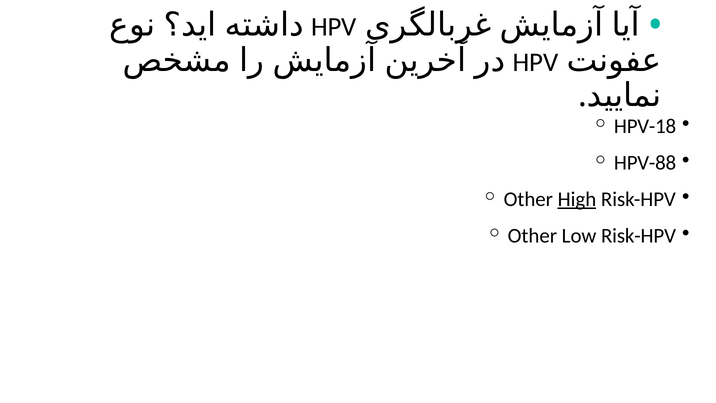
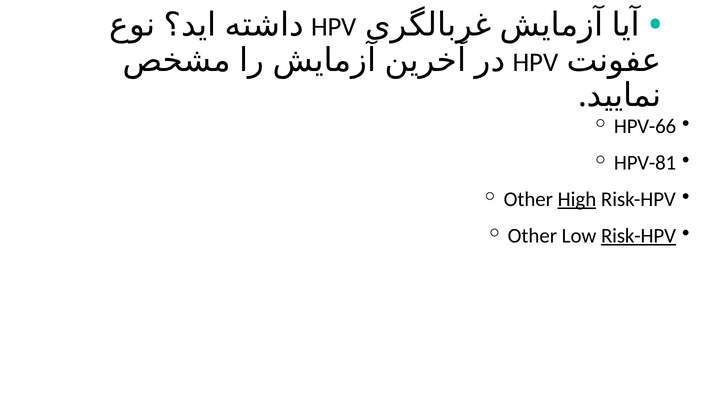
HPV-18: HPV-18 -> HPV-66 (645, 126)
HPV-88: HPV-88 -> HPV-81 (645, 163)
Risk-HPV underline: none -> present (639, 236)
